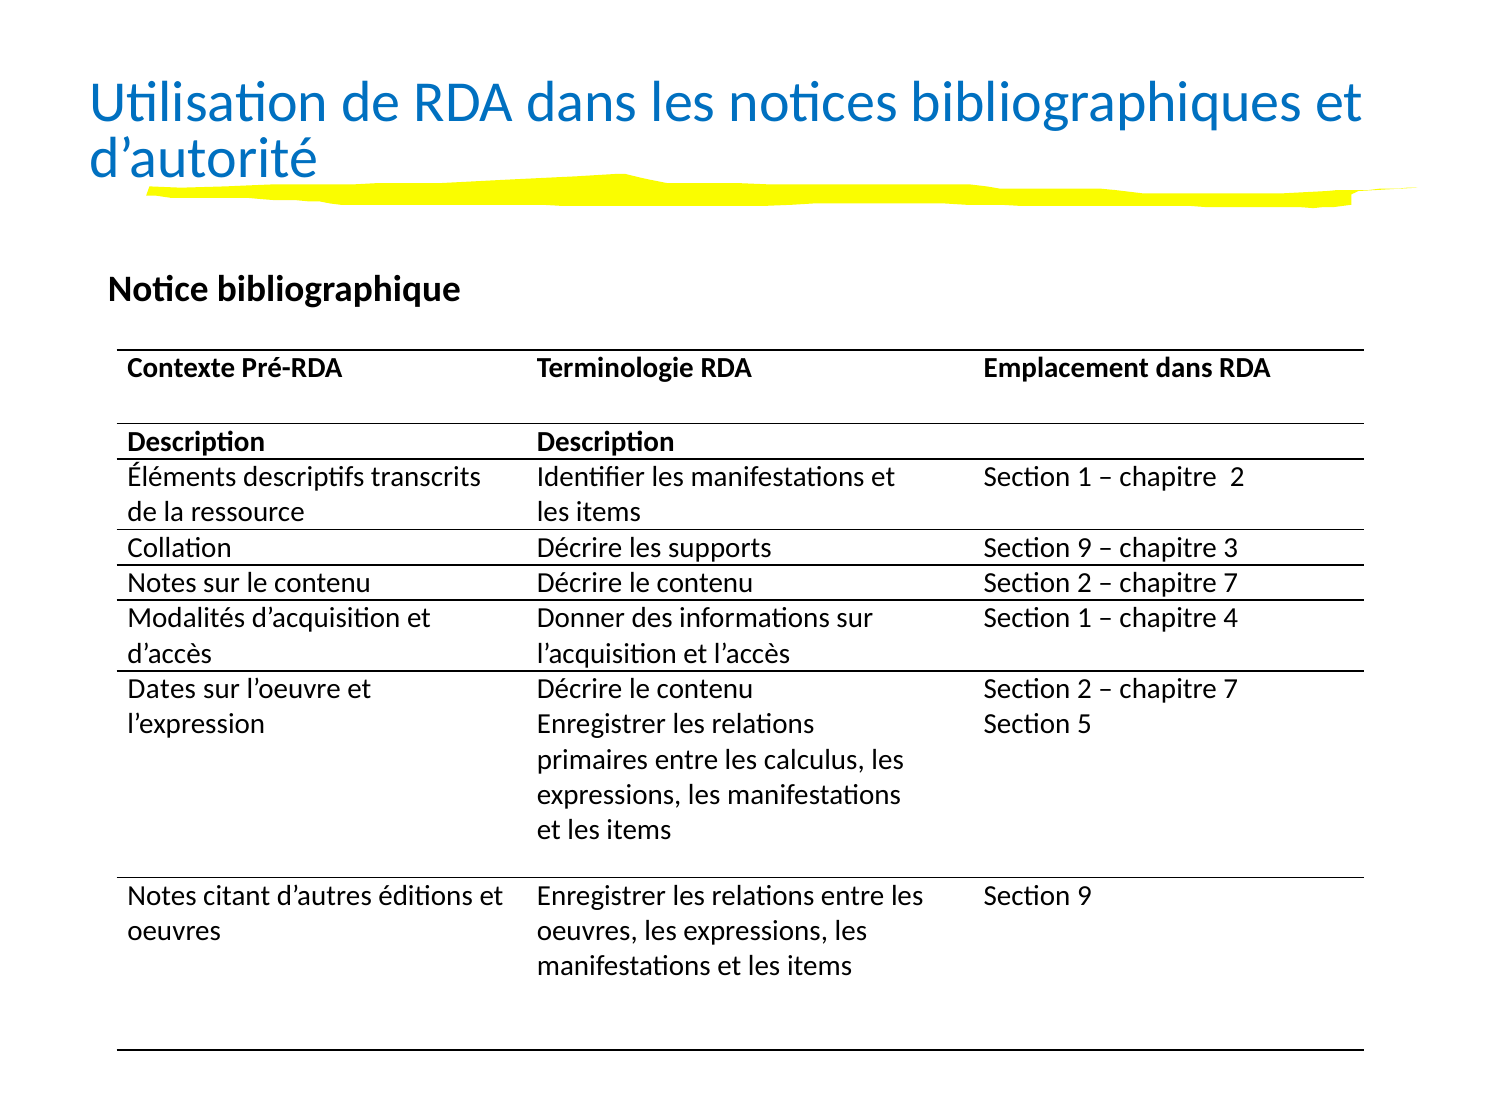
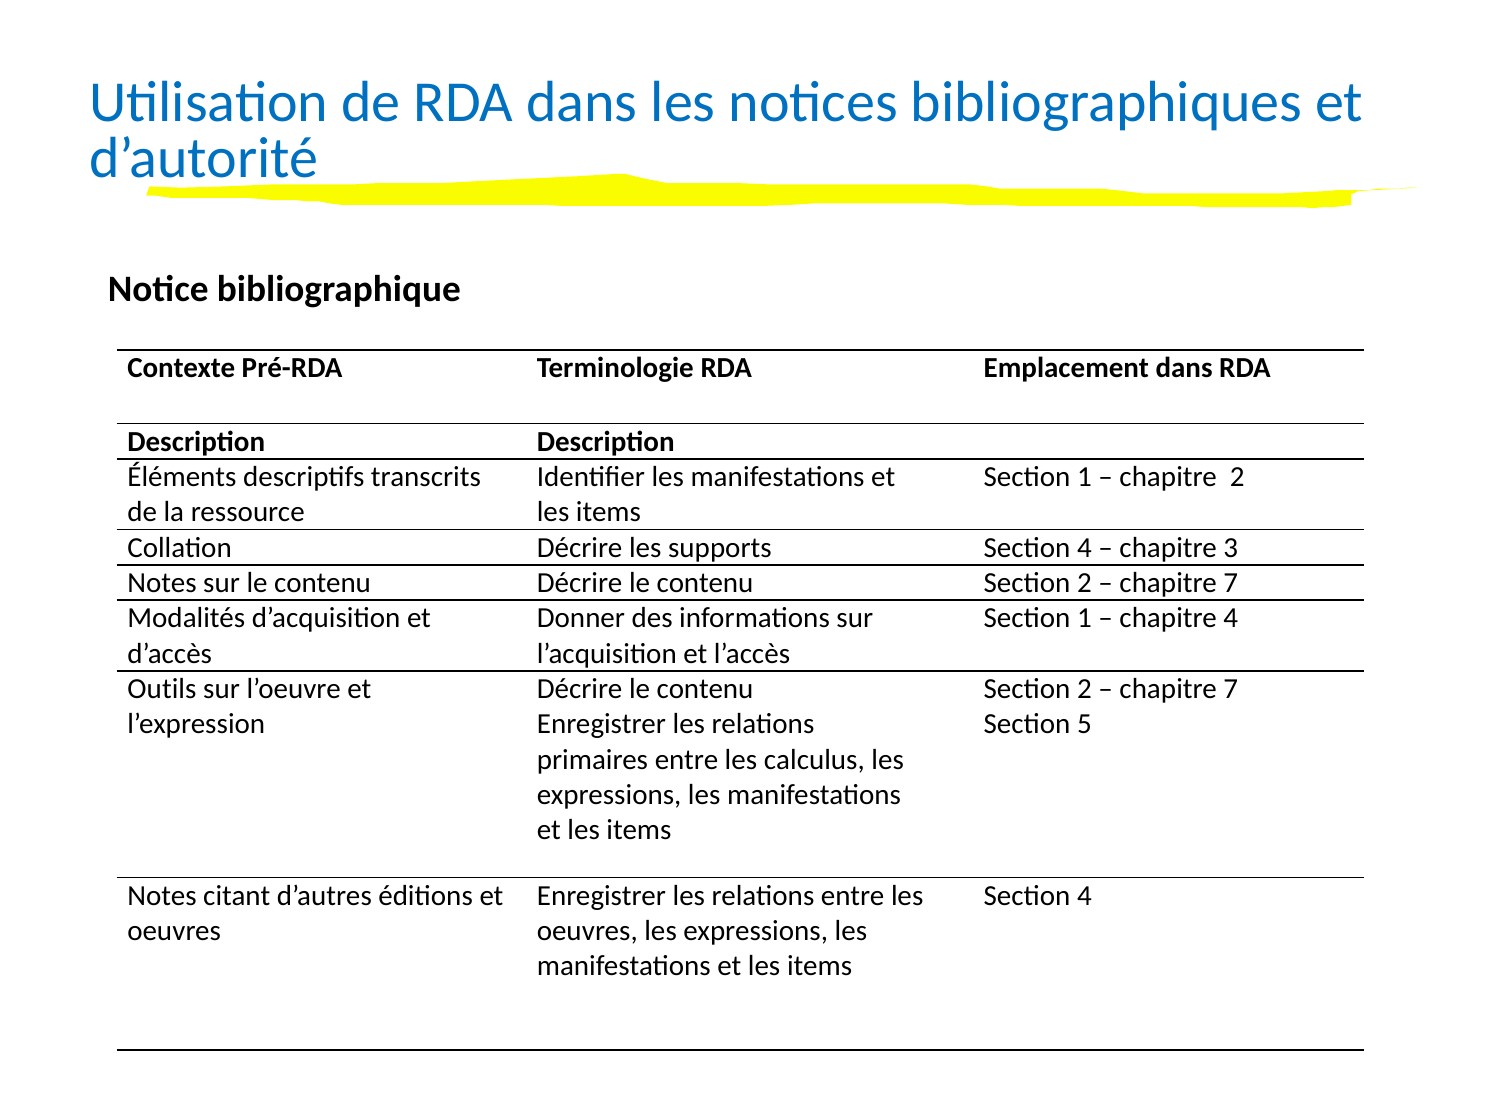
supports Section 9: 9 -> 4 (1084, 548)
Dates: Dates -> Outils (162, 689)
9: 9 -> 4 (1084, 896)
